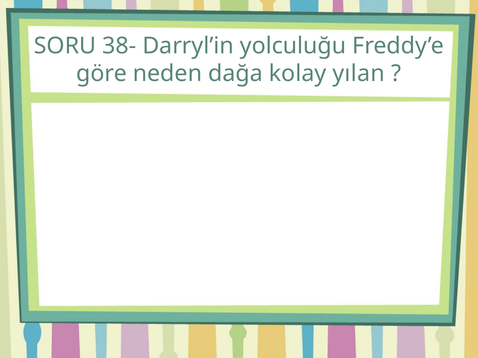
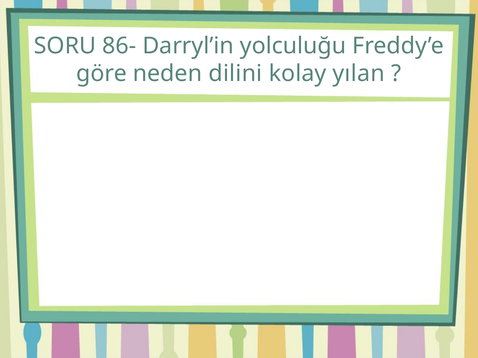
38-: 38- -> 86- (119, 46)
dağa: dağa -> dilini (235, 74)
